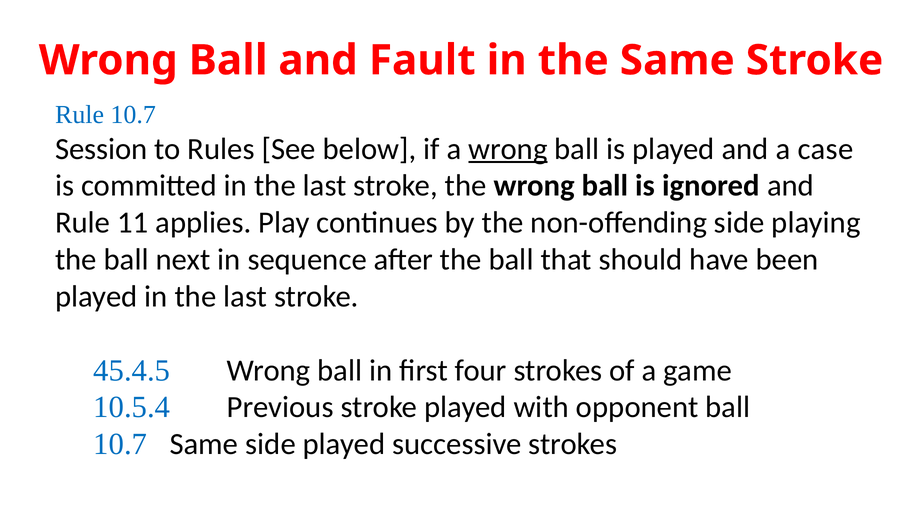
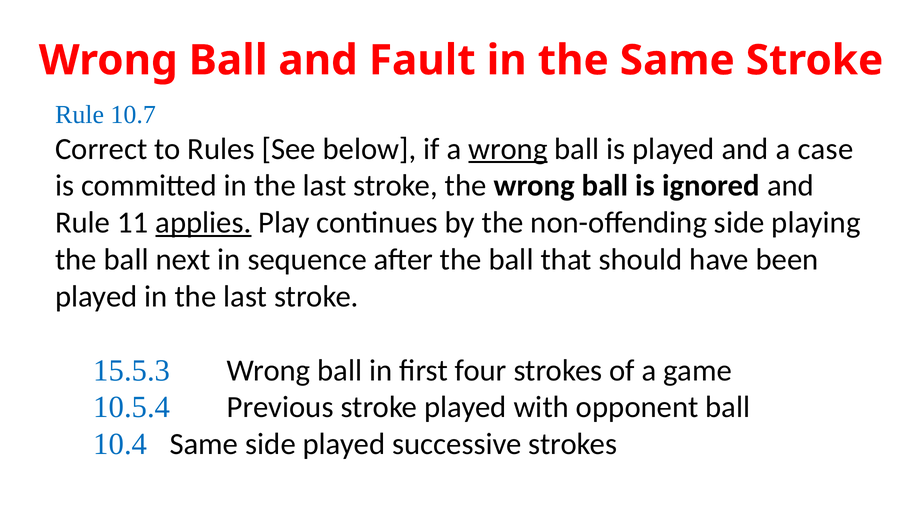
Session: Session -> Correct (101, 149)
applies underline: none -> present (203, 223)
45.4.5: 45.4.5 -> 15.5.3 (132, 370)
10.7: 10.7 -> 10.4 (120, 444)
